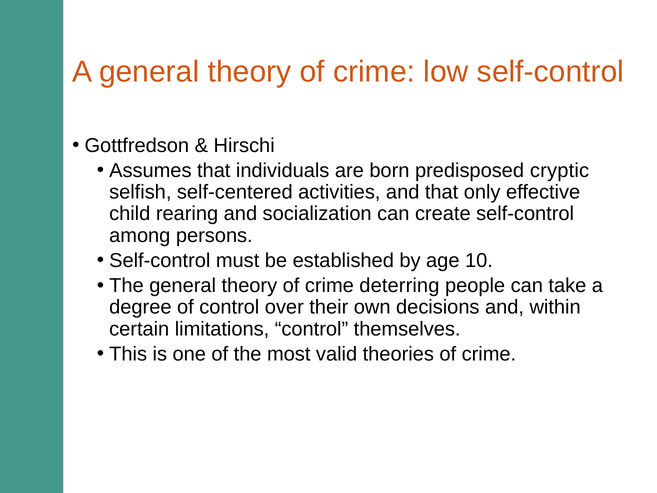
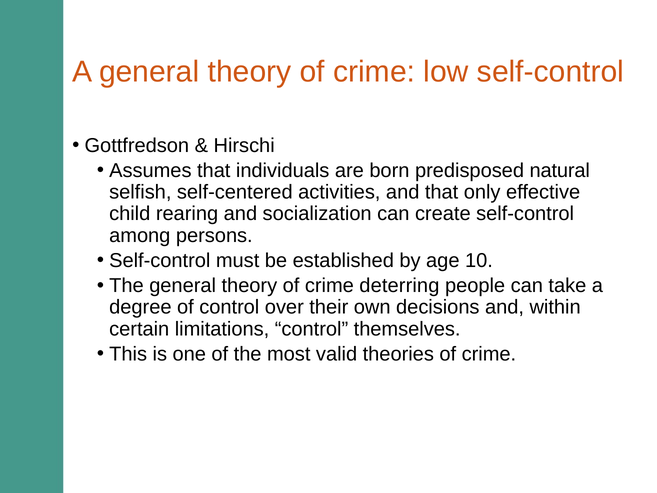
cryptic: cryptic -> natural (560, 170)
